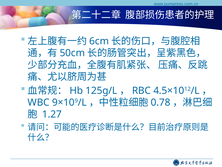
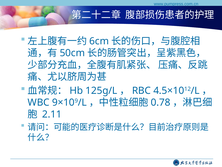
1.27: 1.27 -> 2.11 (52, 114)
